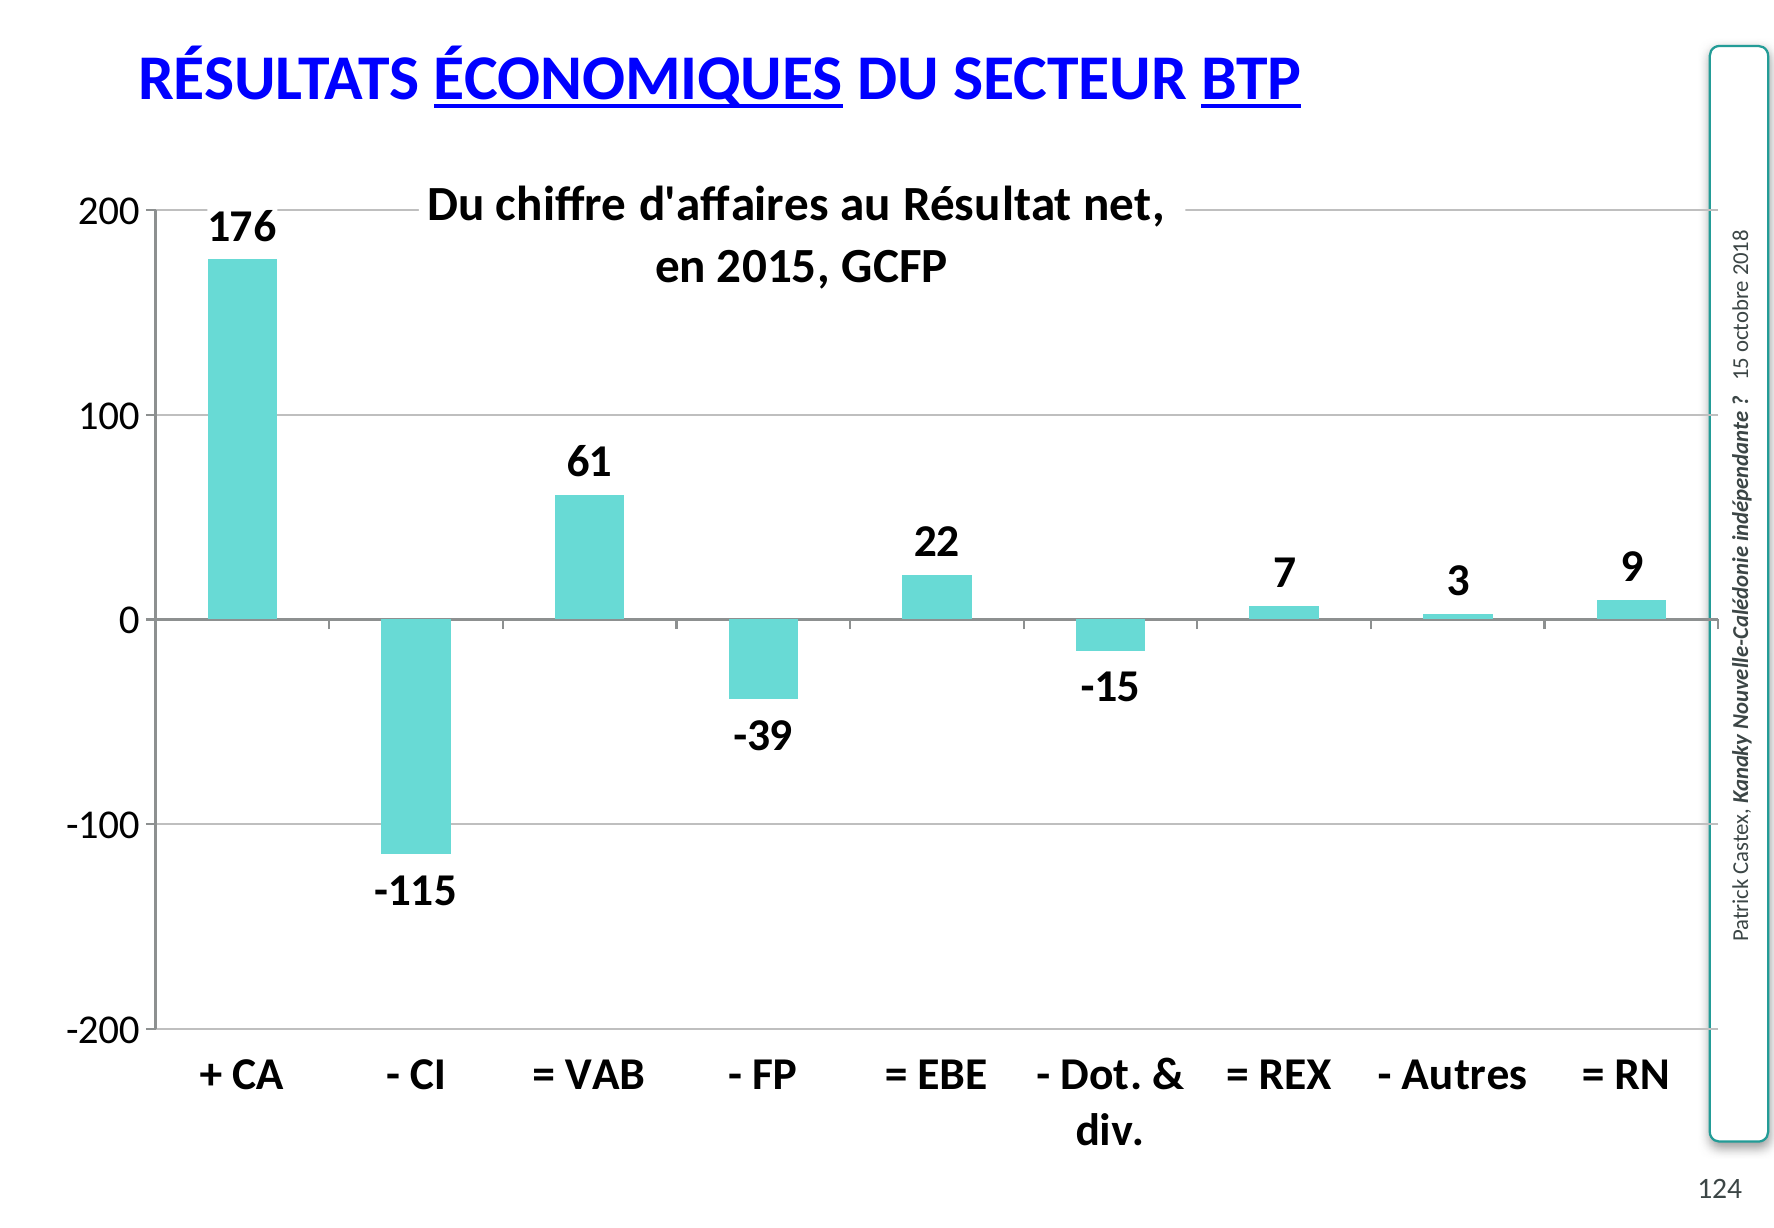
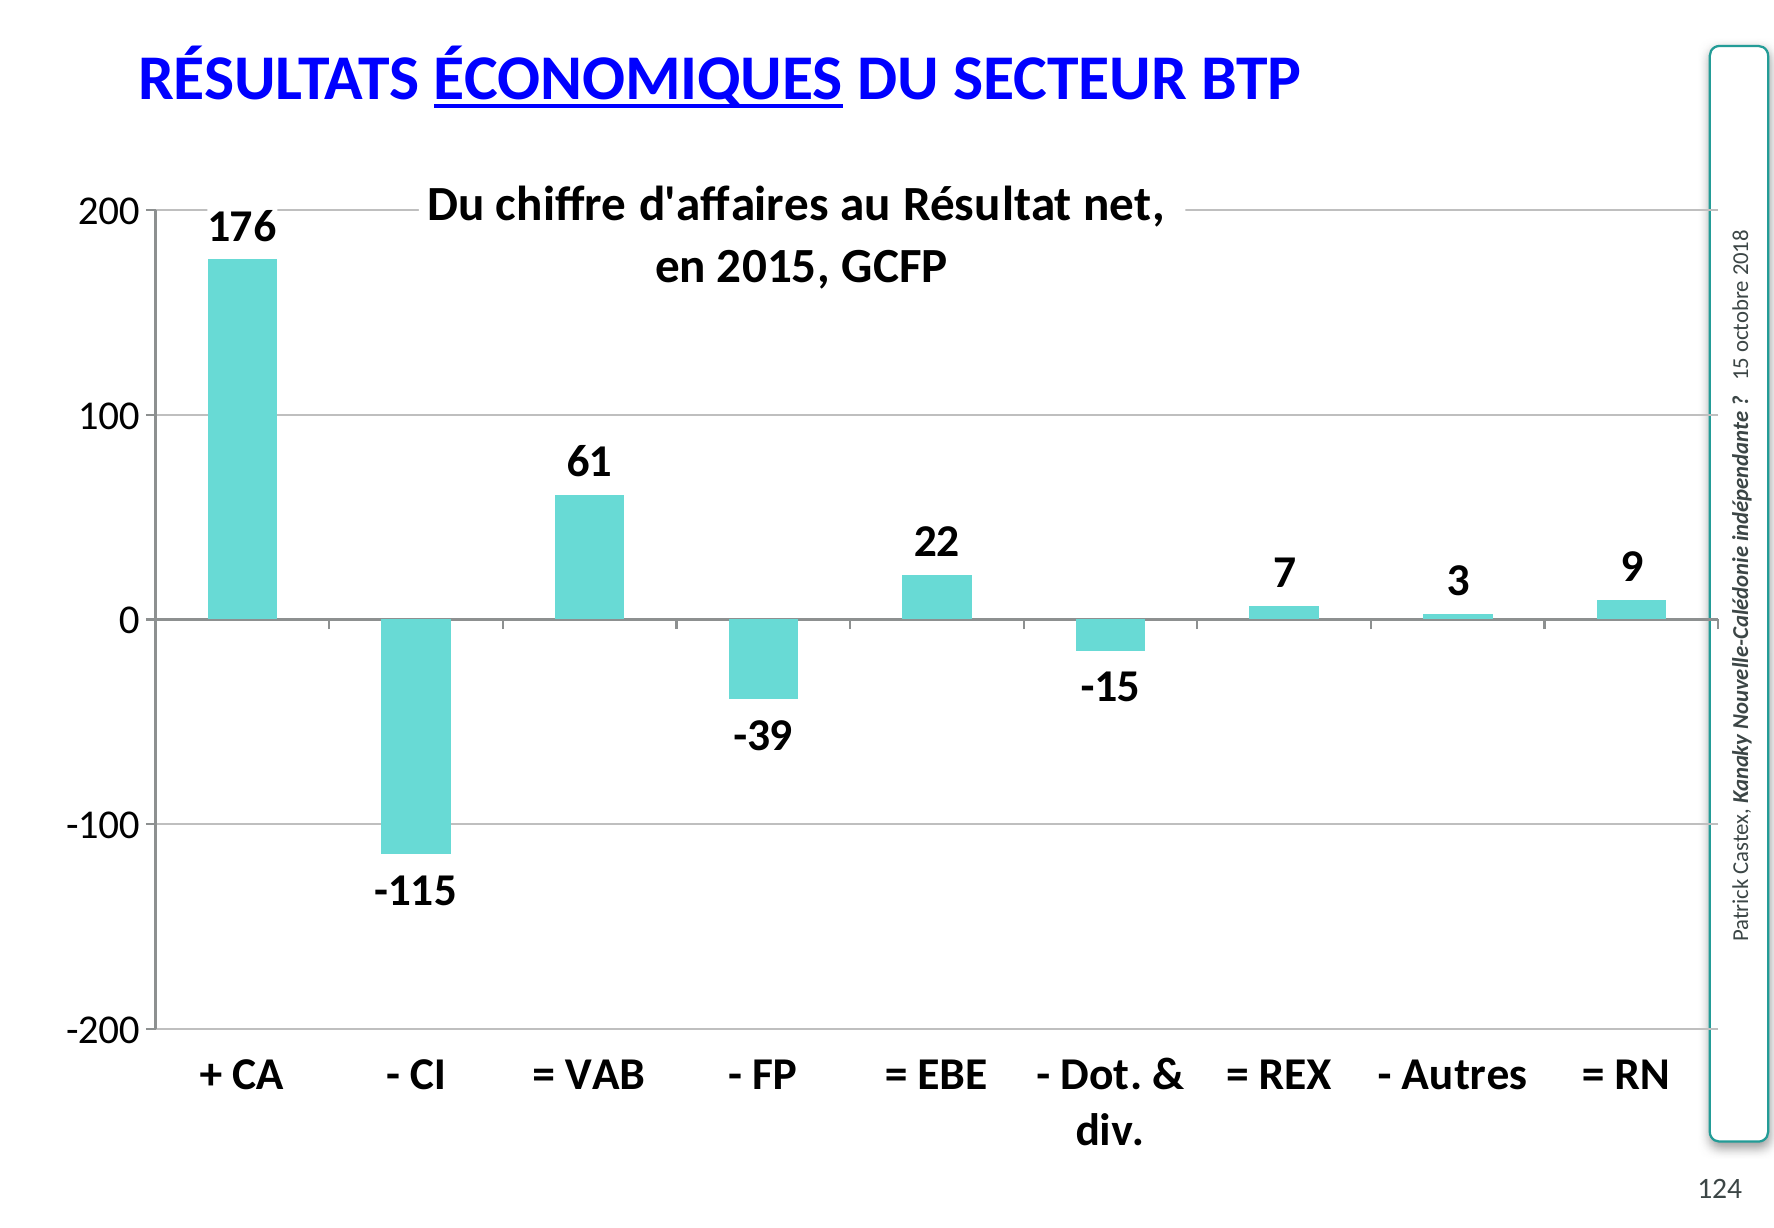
BTP underline: present -> none (1252, 78)
